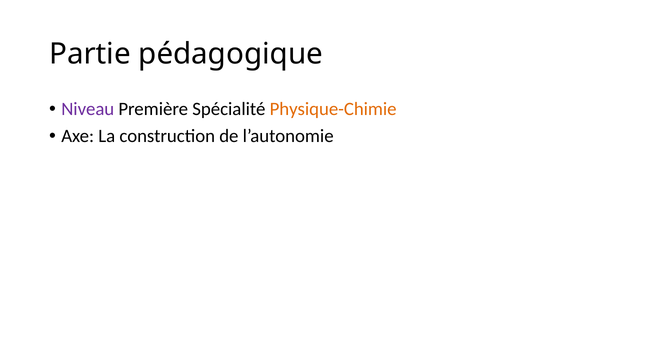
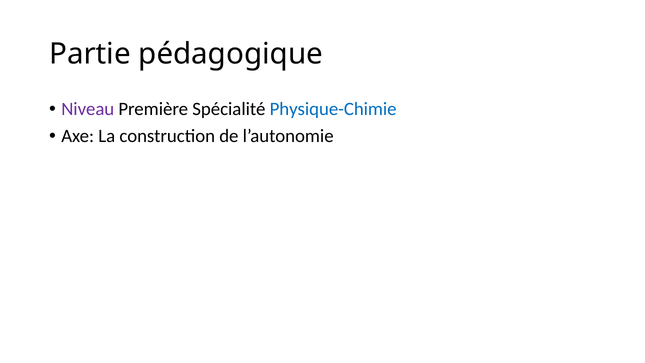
Physique-Chimie colour: orange -> blue (333, 109)
